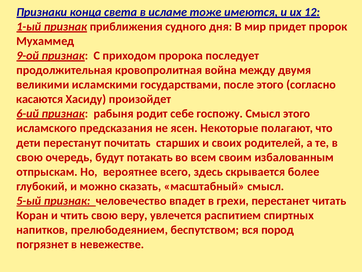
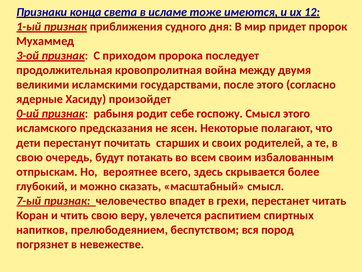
9-ой: 9-ой -> 3-ой (28, 56)
касаются: касаются -> ядерные (40, 99)
6-ий: 6-ий -> 0-ий (28, 114)
5-ый: 5-ый -> 7-ый (29, 200)
